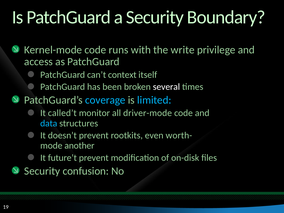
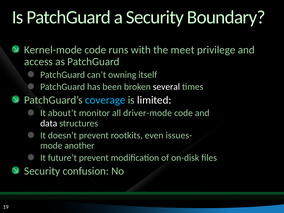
write: write -> meet (183, 50)
context: context -> owning (122, 75)
limited colour: light blue -> white (154, 100)
called’t: called’t -> about’t (62, 113)
data colour: light blue -> white (49, 123)
worth-: worth- -> issues- (179, 135)
